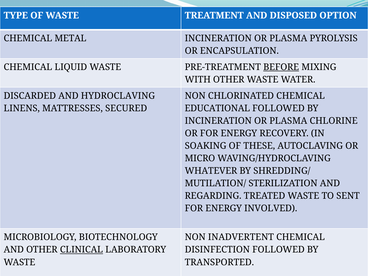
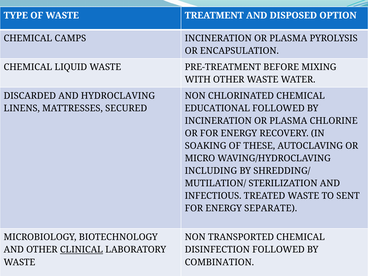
METAL: METAL -> CAMPS (70, 38)
BEFORE underline: present -> none (281, 67)
WHATEVER: WHATEVER -> INCLUDING (211, 171)
REGARDING: REGARDING -> INFECTIOUS (213, 196)
INVOLVED: INVOLVED -> SEPARATE (271, 208)
INADVERTENT: INADVERTENT -> TRANSPORTED (241, 237)
TRANSPORTED: TRANSPORTED -> COMBINATION (219, 262)
